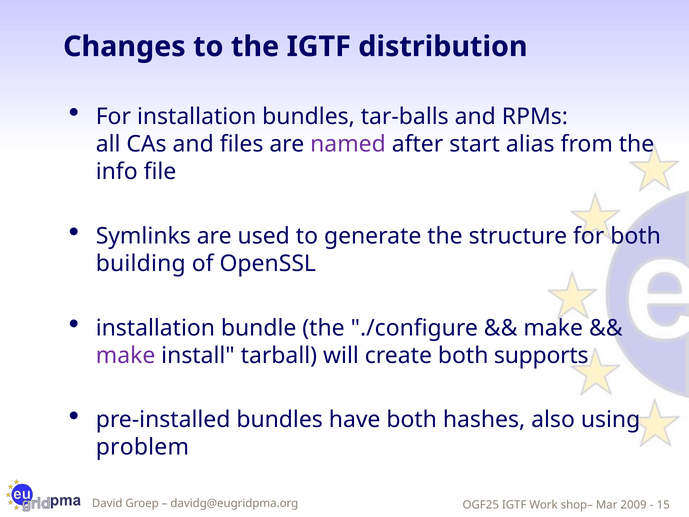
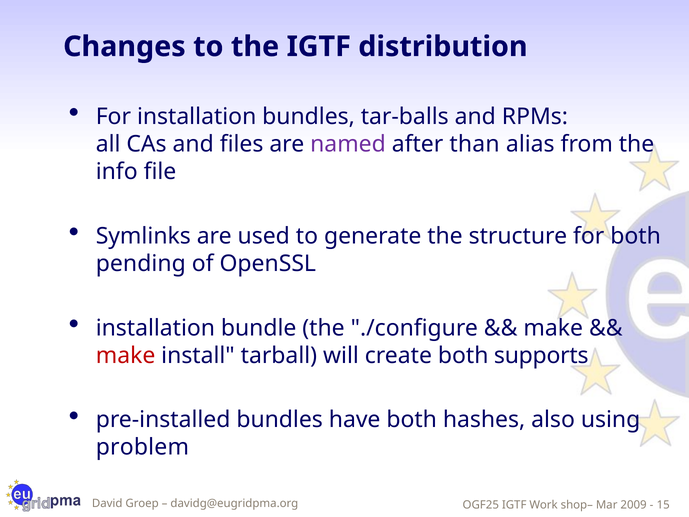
start: start -> than (475, 144)
building: building -> pending (141, 263)
make colour: purple -> red (126, 355)
